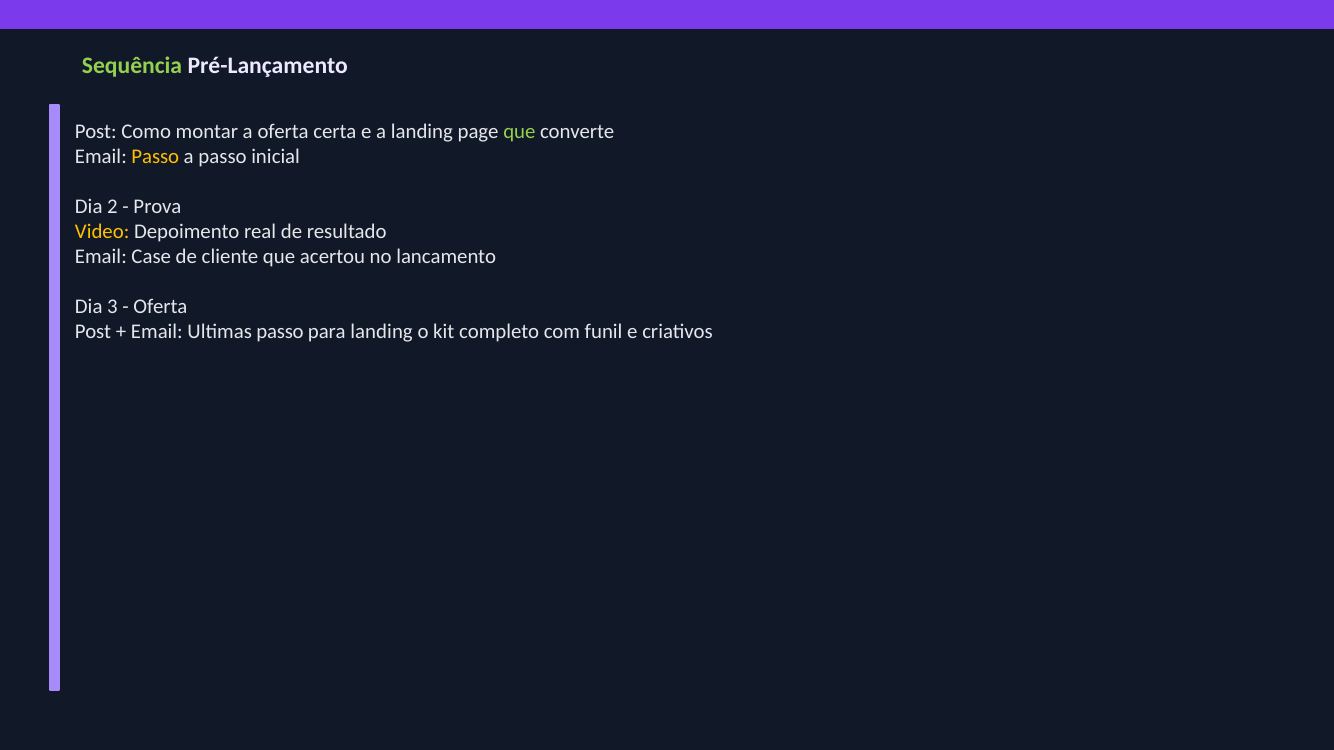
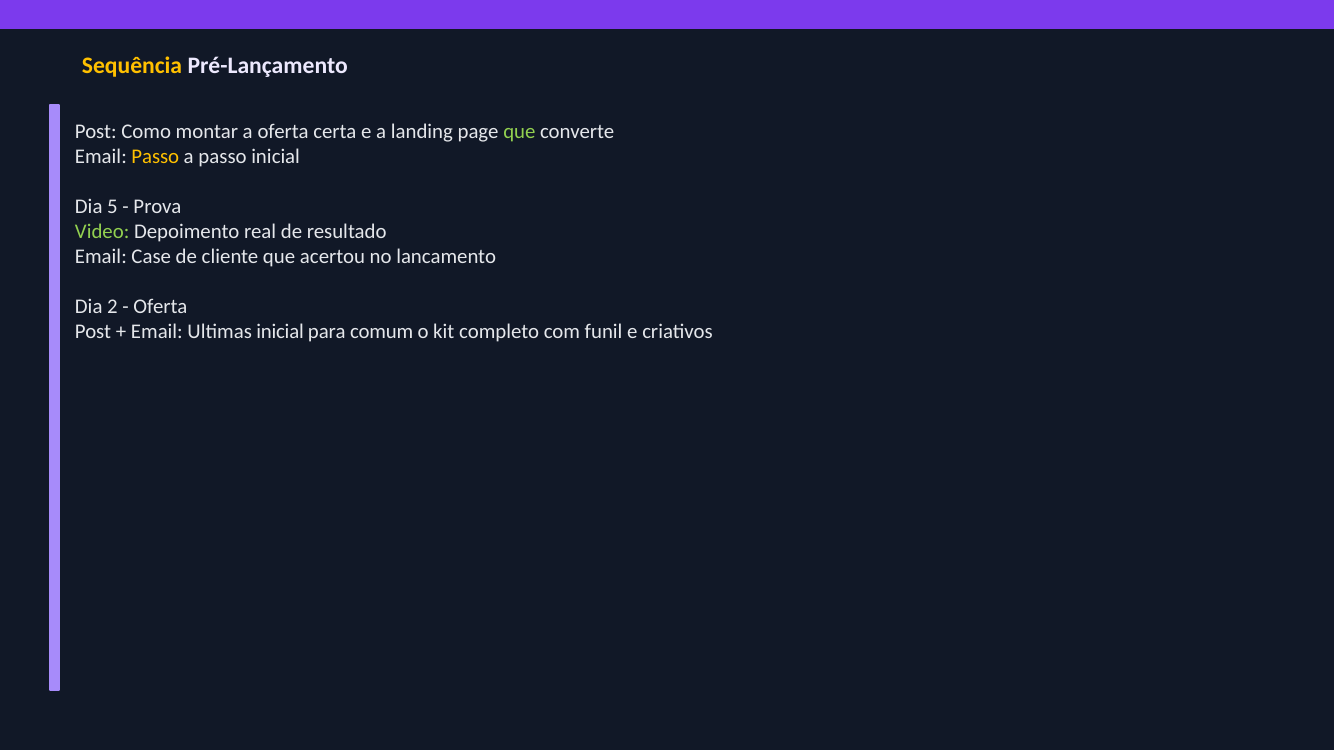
Sequência colour: light green -> yellow (132, 66)
2: 2 -> 5 (112, 207)
Video colour: yellow -> light green (102, 232)
3: 3 -> 2 (112, 307)
Ultimas passo: passo -> inicial (280, 332)
para landing: landing -> comum (382, 332)
